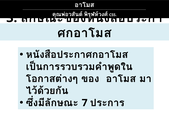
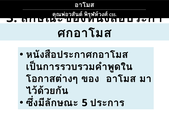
7: 7 -> 5 (85, 103)
